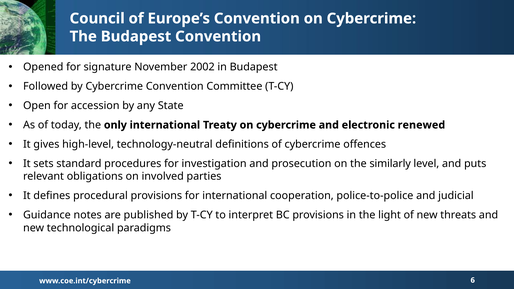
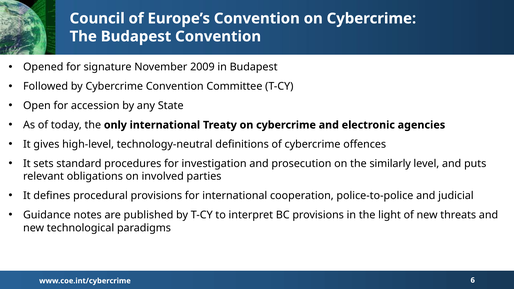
2002: 2002 -> 2009 (202, 67)
renewed: renewed -> agencies (421, 125)
